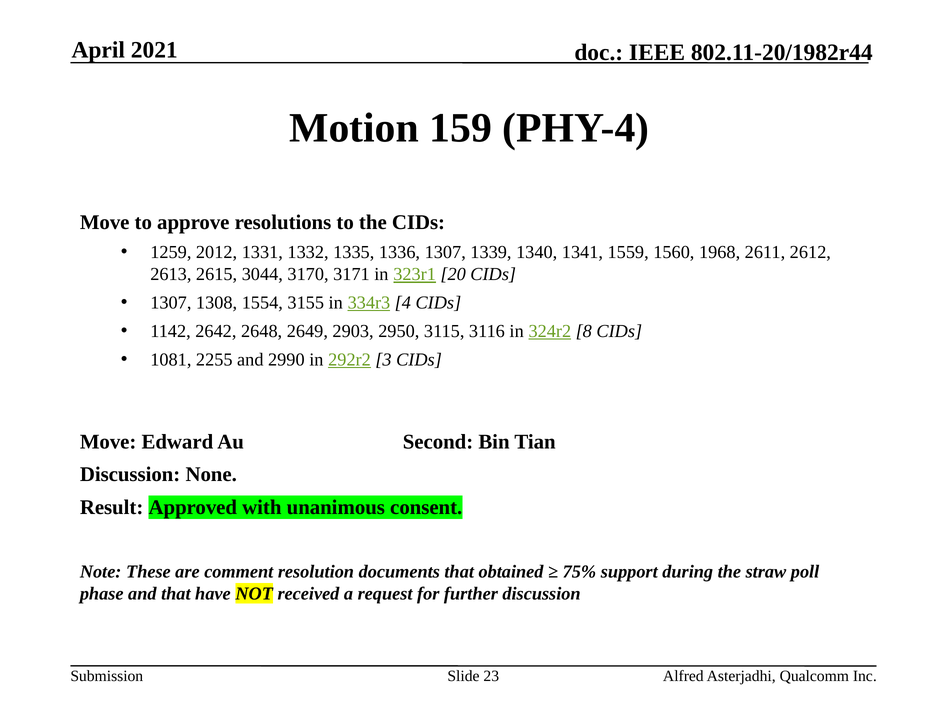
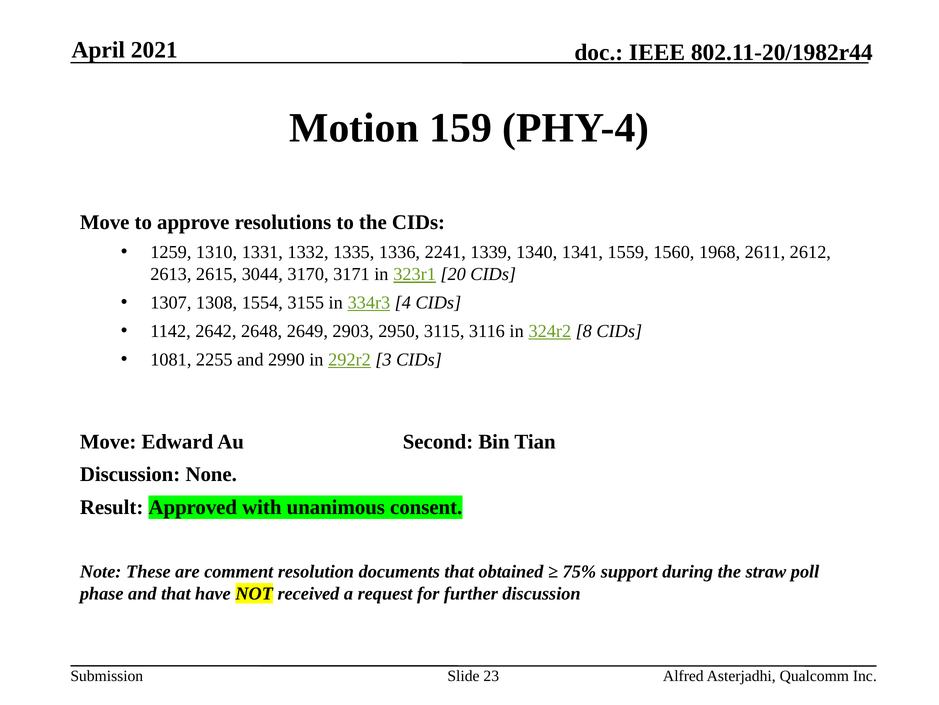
2012: 2012 -> 1310 (217, 252)
1336 1307: 1307 -> 2241 (445, 252)
